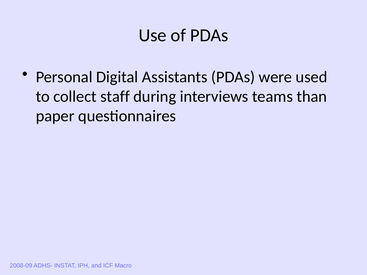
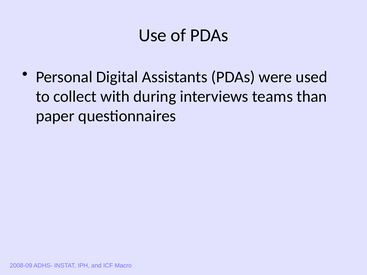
staff: staff -> with (115, 97)
